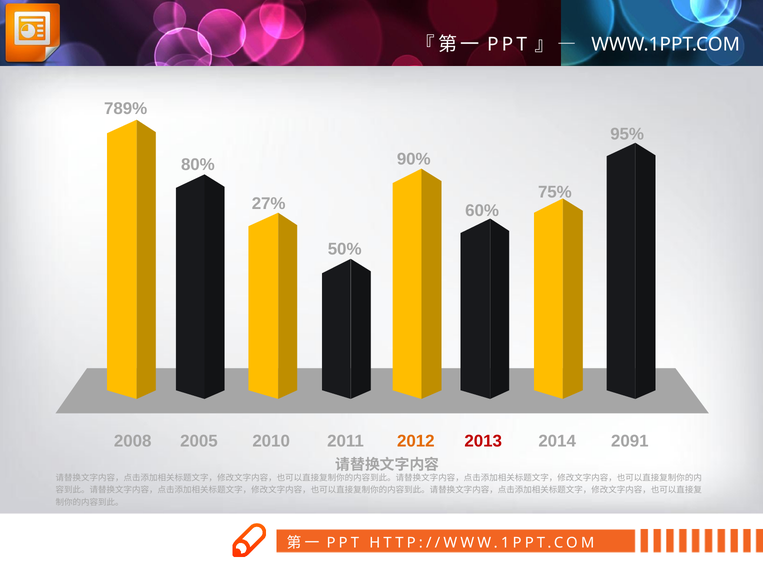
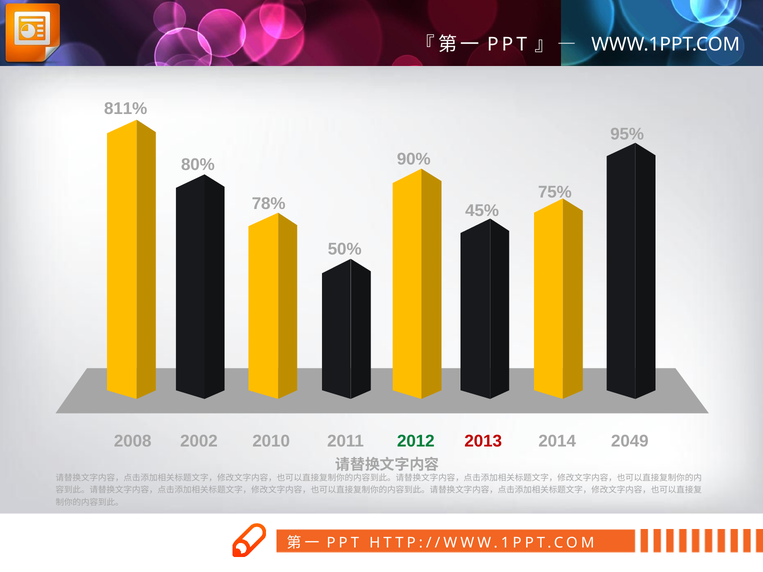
789%: 789% -> 811% (126, 109)
27%: 27% -> 78% (269, 204)
60%: 60% -> 45% (482, 211)
2005: 2005 -> 2002 (199, 441)
2012 colour: orange -> green (416, 441)
2091: 2091 -> 2049 (630, 441)
